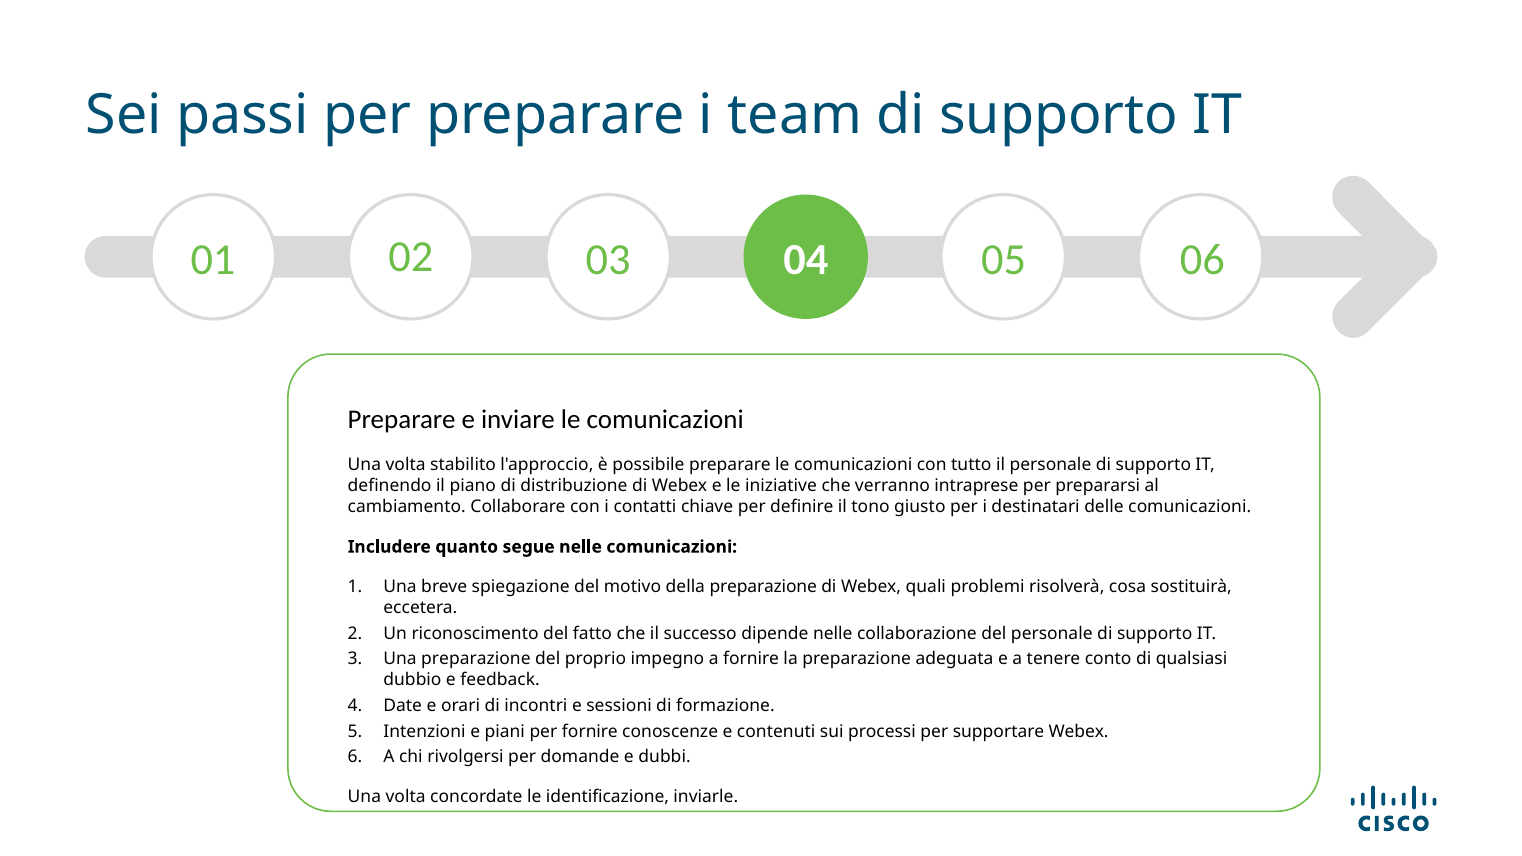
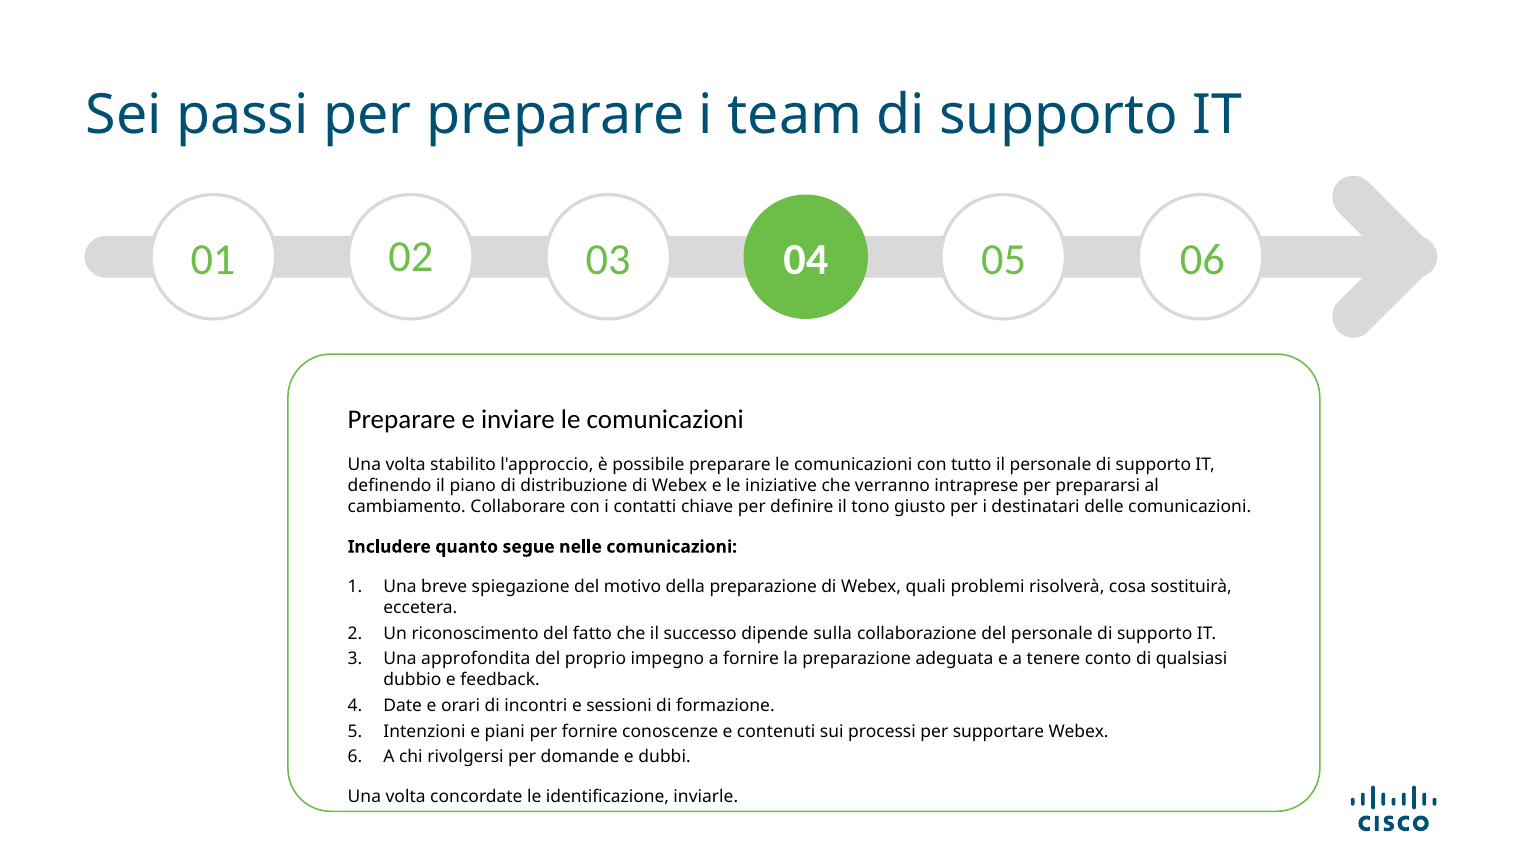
dipende nelle: nelle -> sulla (833, 634)
Una preparazione: preparazione -> approfondita (476, 659)
